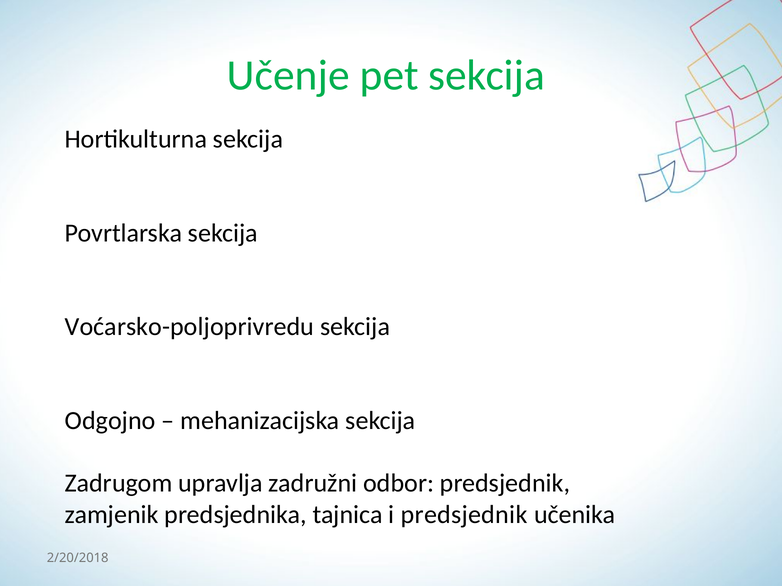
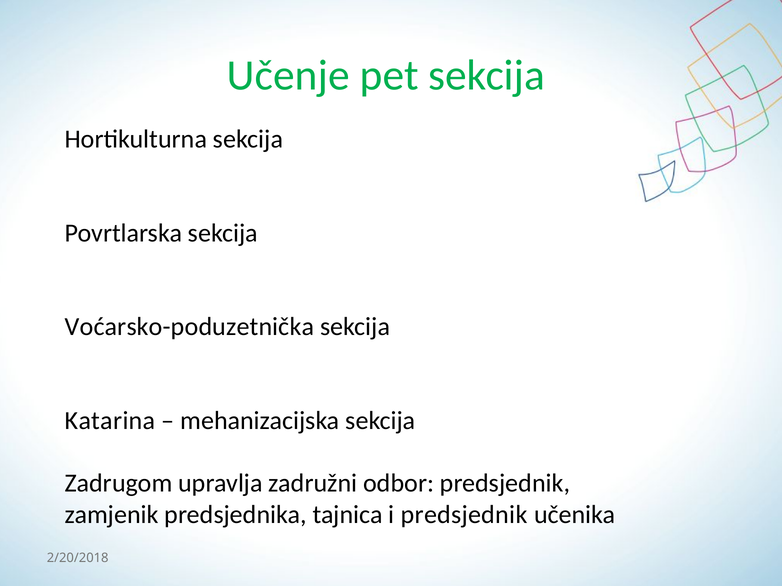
Voćarsko-poljoprivredu: Voćarsko-poljoprivredu -> Voćarsko-poduzetnička (189, 327)
Odgojno: Odgojno -> Katarina (110, 421)
